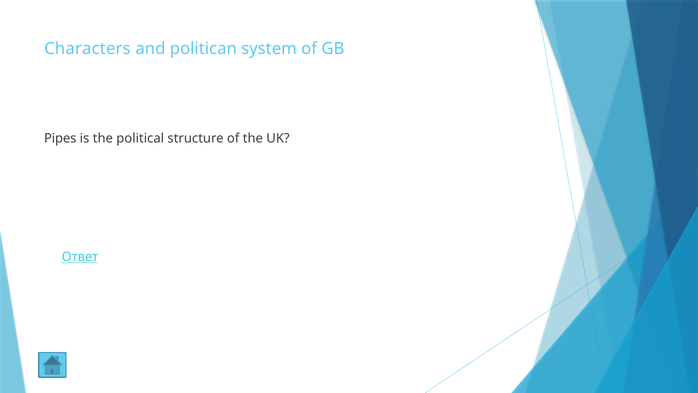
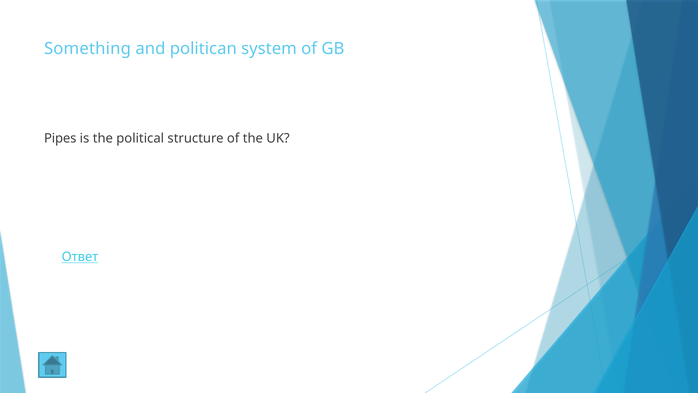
Characters: Characters -> Something (87, 49)
